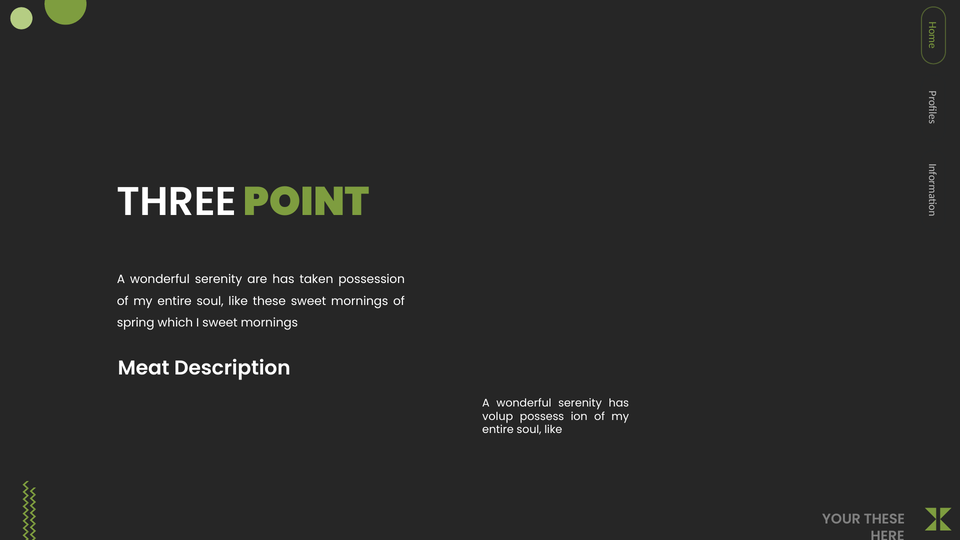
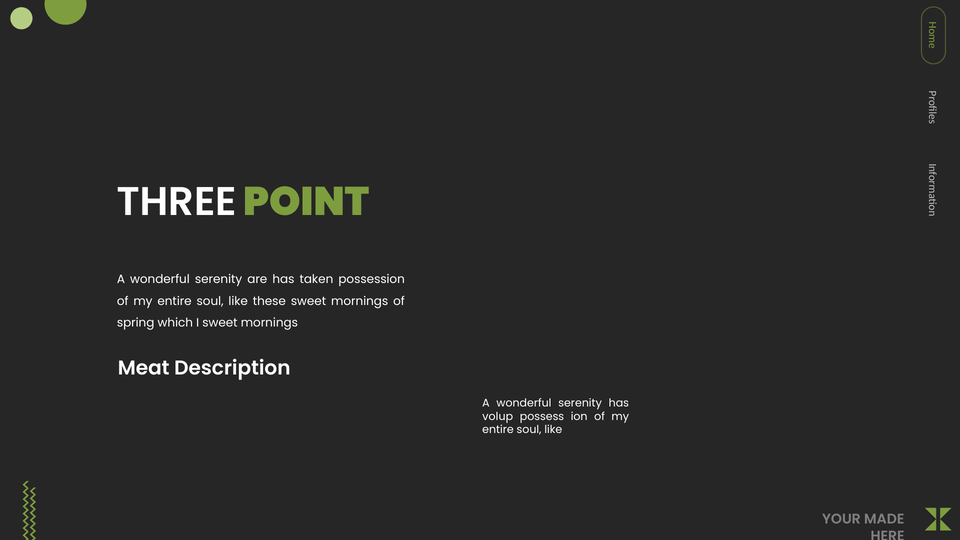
YOUR THESE: THESE -> MADE (884, 519)
